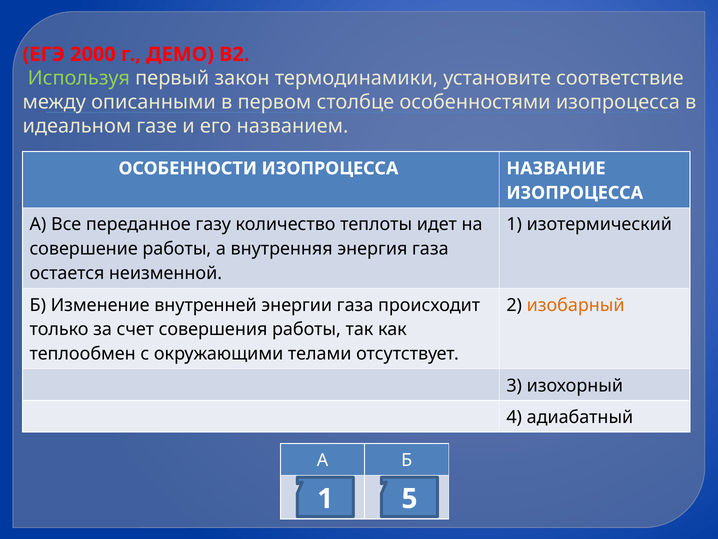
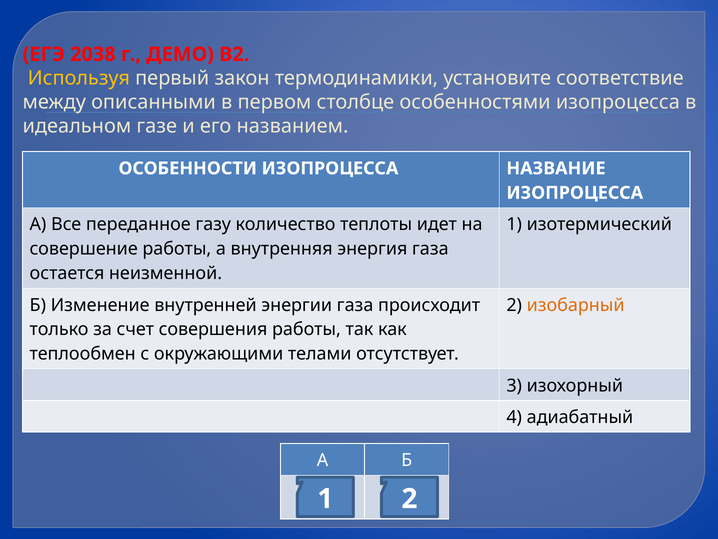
2000: 2000 -> 2038 (93, 54)
Используя colour: light green -> yellow (79, 78)
1 5: 5 -> 2 (409, 498)
